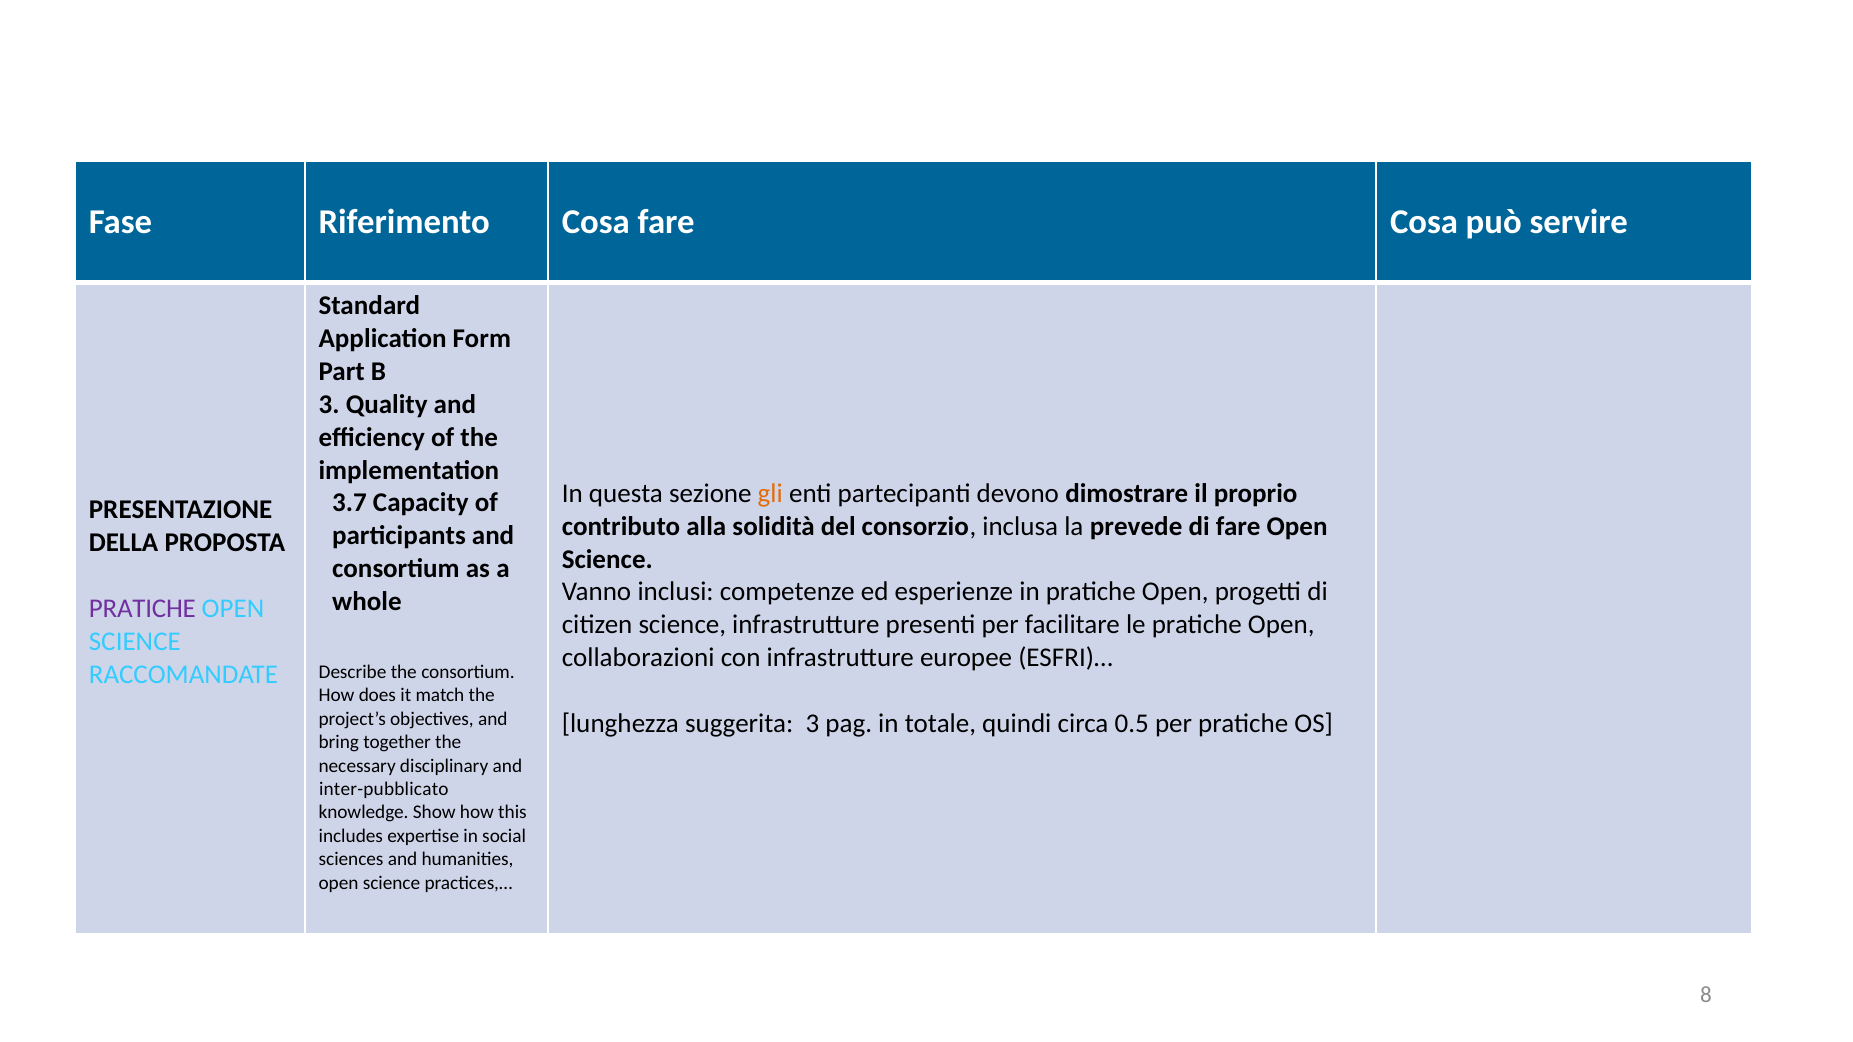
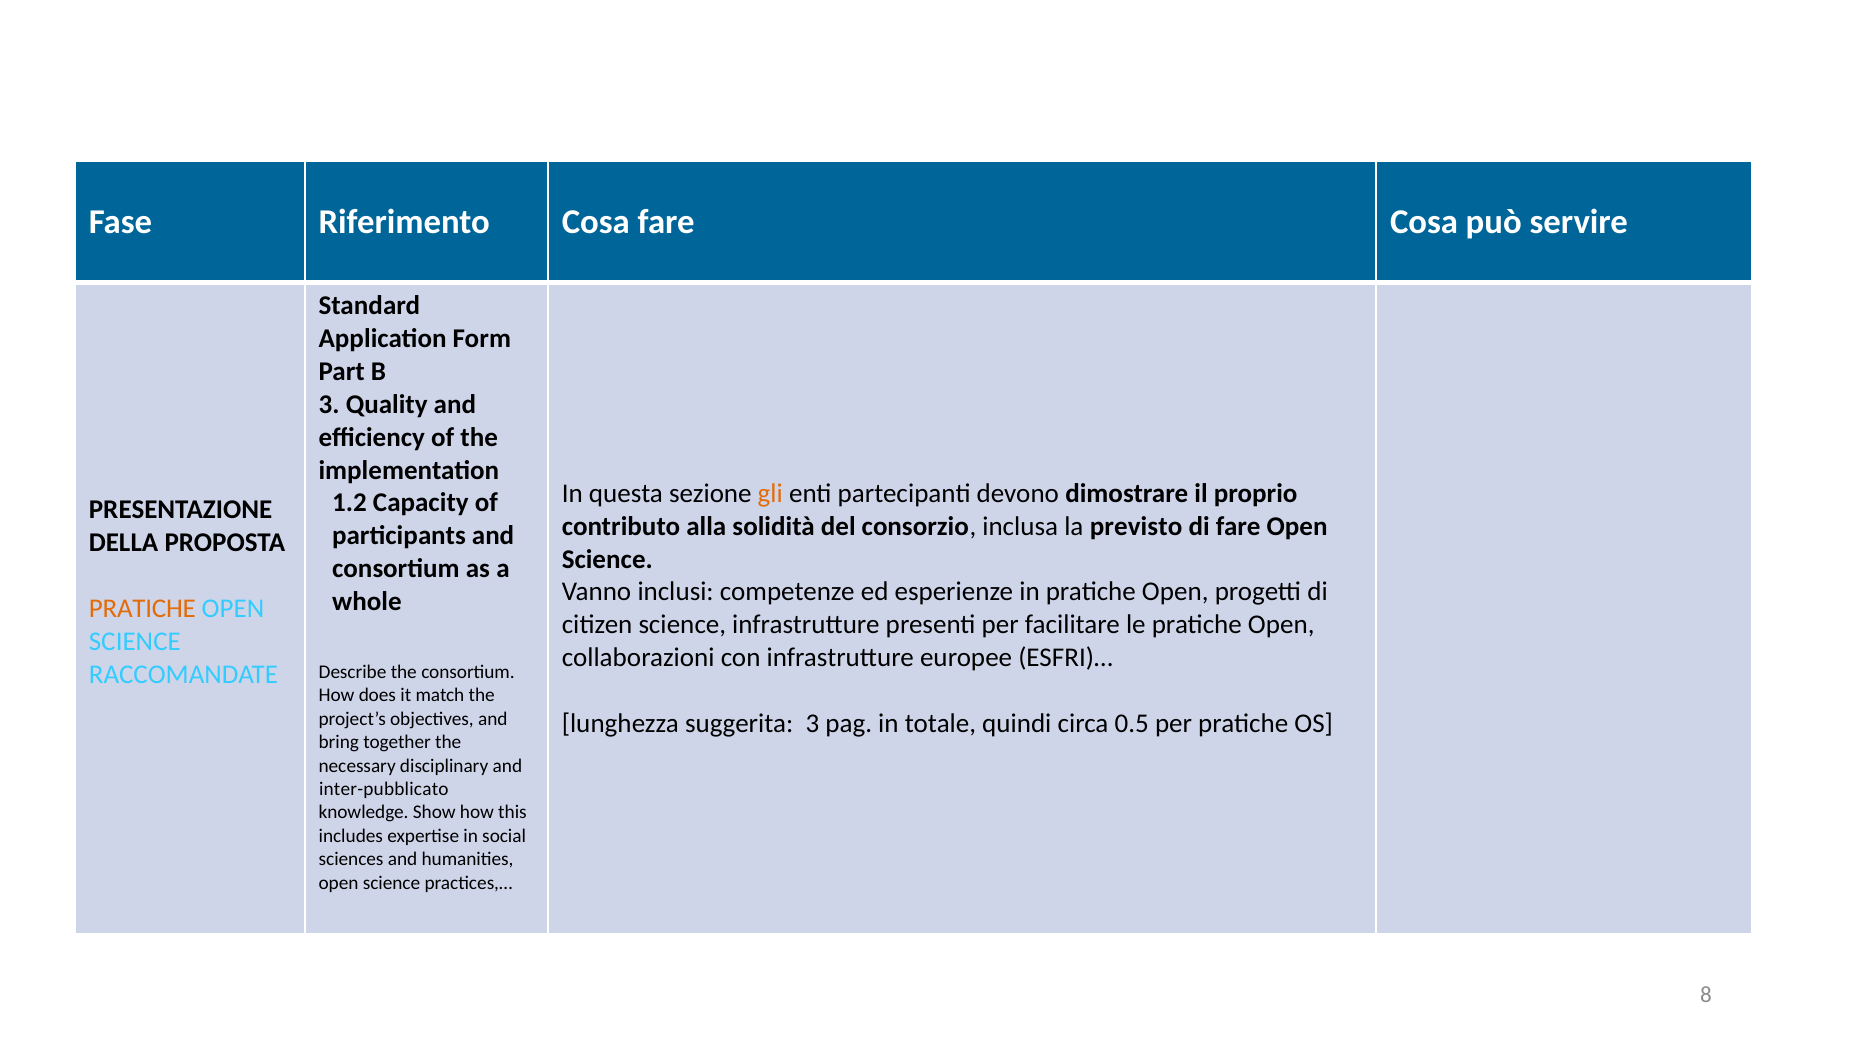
3.7: 3.7 -> 1.2 (349, 503)
prevede: prevede -> previsto (1136, 526)
PRATICHE colour: purple -> orange (142, 609)
